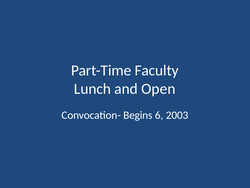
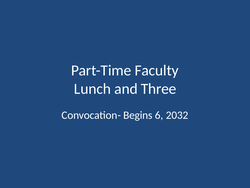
Open: Open -> Three (159, 89)
2003: 2003 -> 2032 (177, 115)
